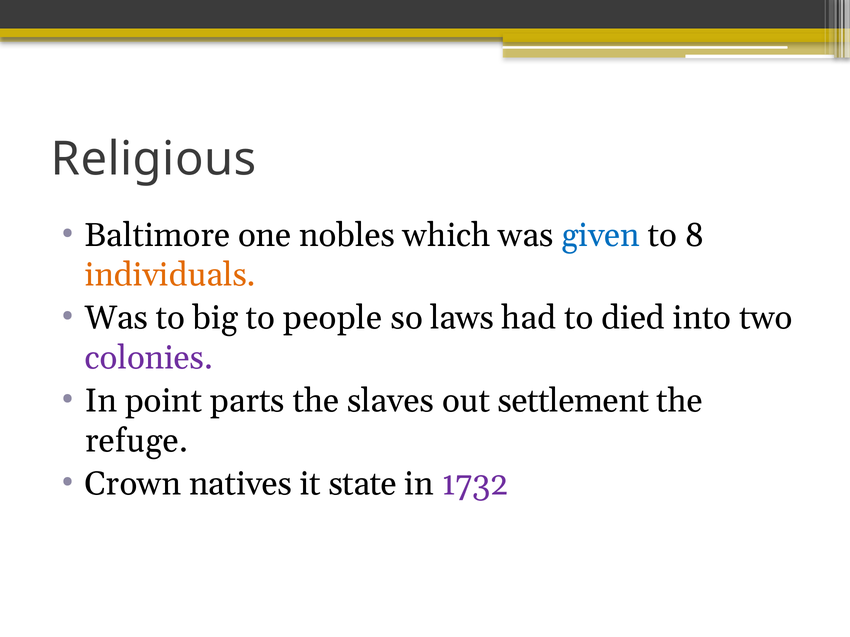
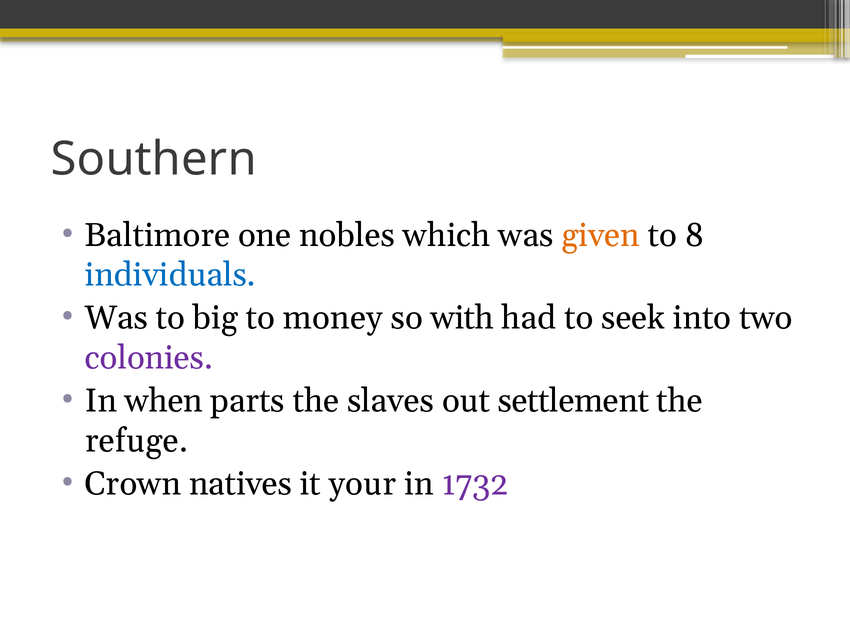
Religious: Religious -> Southern (154, 159)
given colour: blue -> orange (601, 235)
individuals colour: orange -> blue (170, 275)
people: people -> money (333, 318)
laws: laws -> with (462, 318)
died: died -> seek (633, 318)
point: point -> when (164, 401)
state: state -> your (362, 484)
